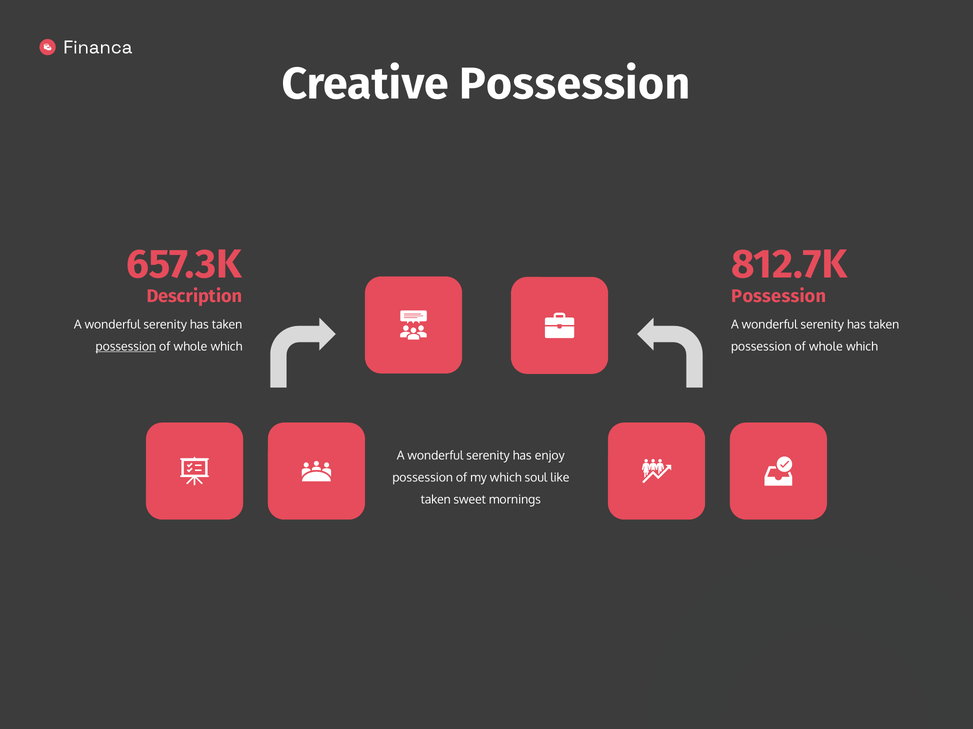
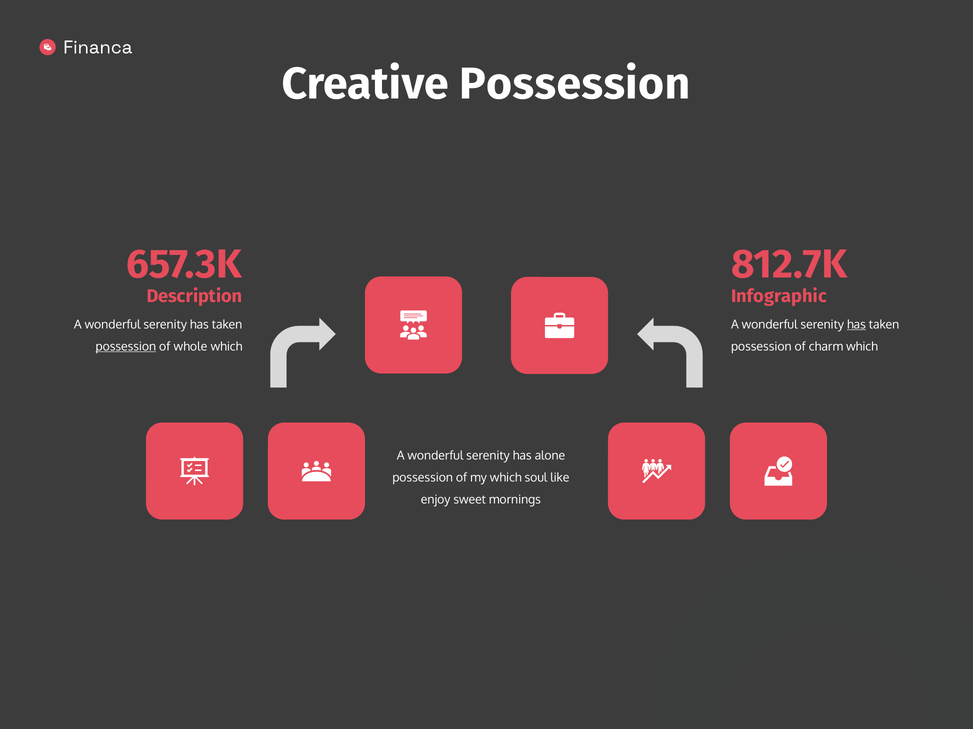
Possession: Possession -> Infographic (779, 297)
has underline: none -> present (856, 325)
whole: whole -> charm (826, 347)
enjoy: enjoy -> alone (550, 456)
taken: taken -> enjoy (436, 500)
